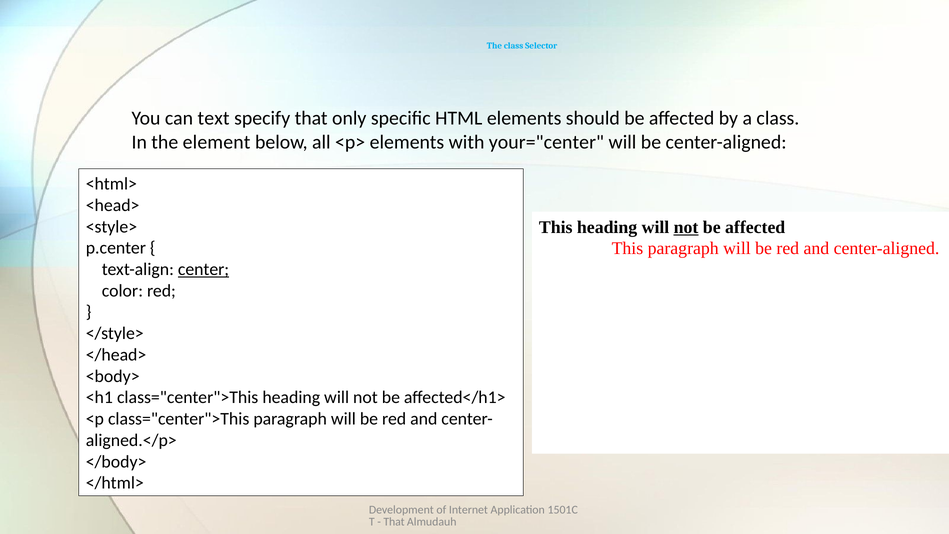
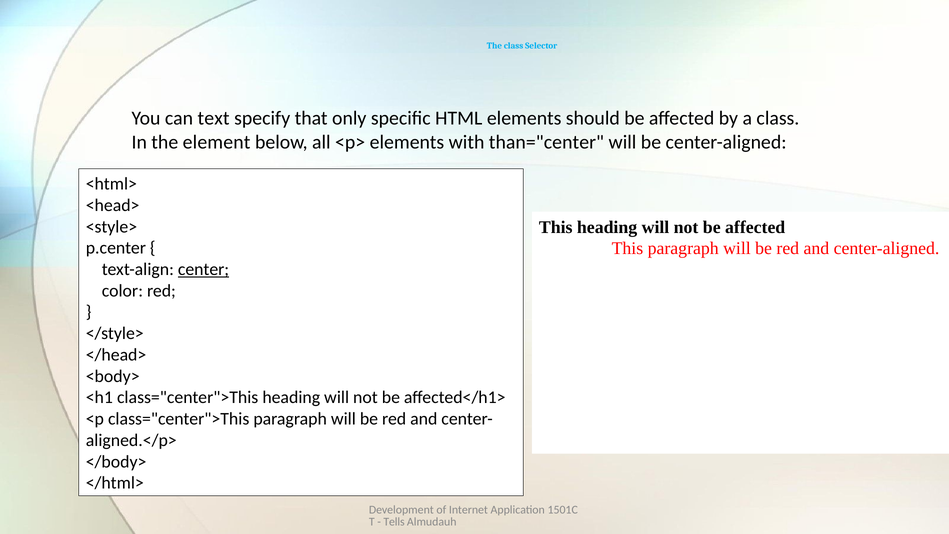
your="center: your="center -> than="center (546, 142)
not underline: present -> none (686, 227)
That: That -> Tells (394, 522)
